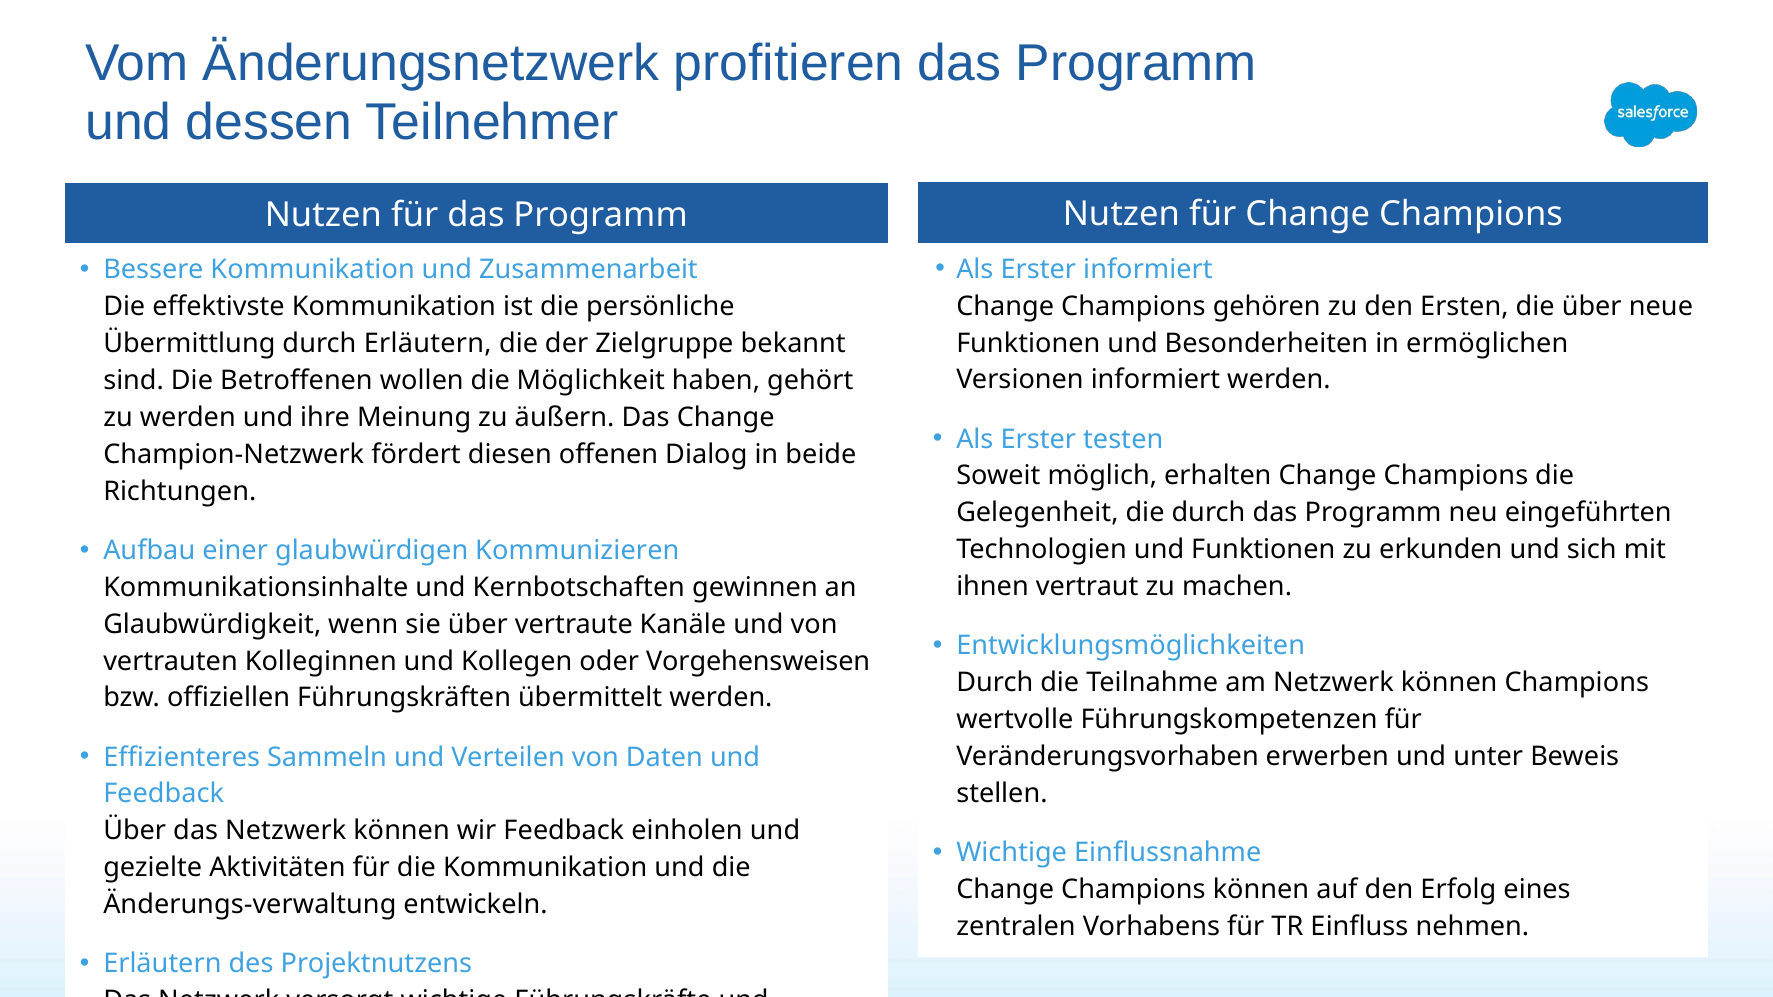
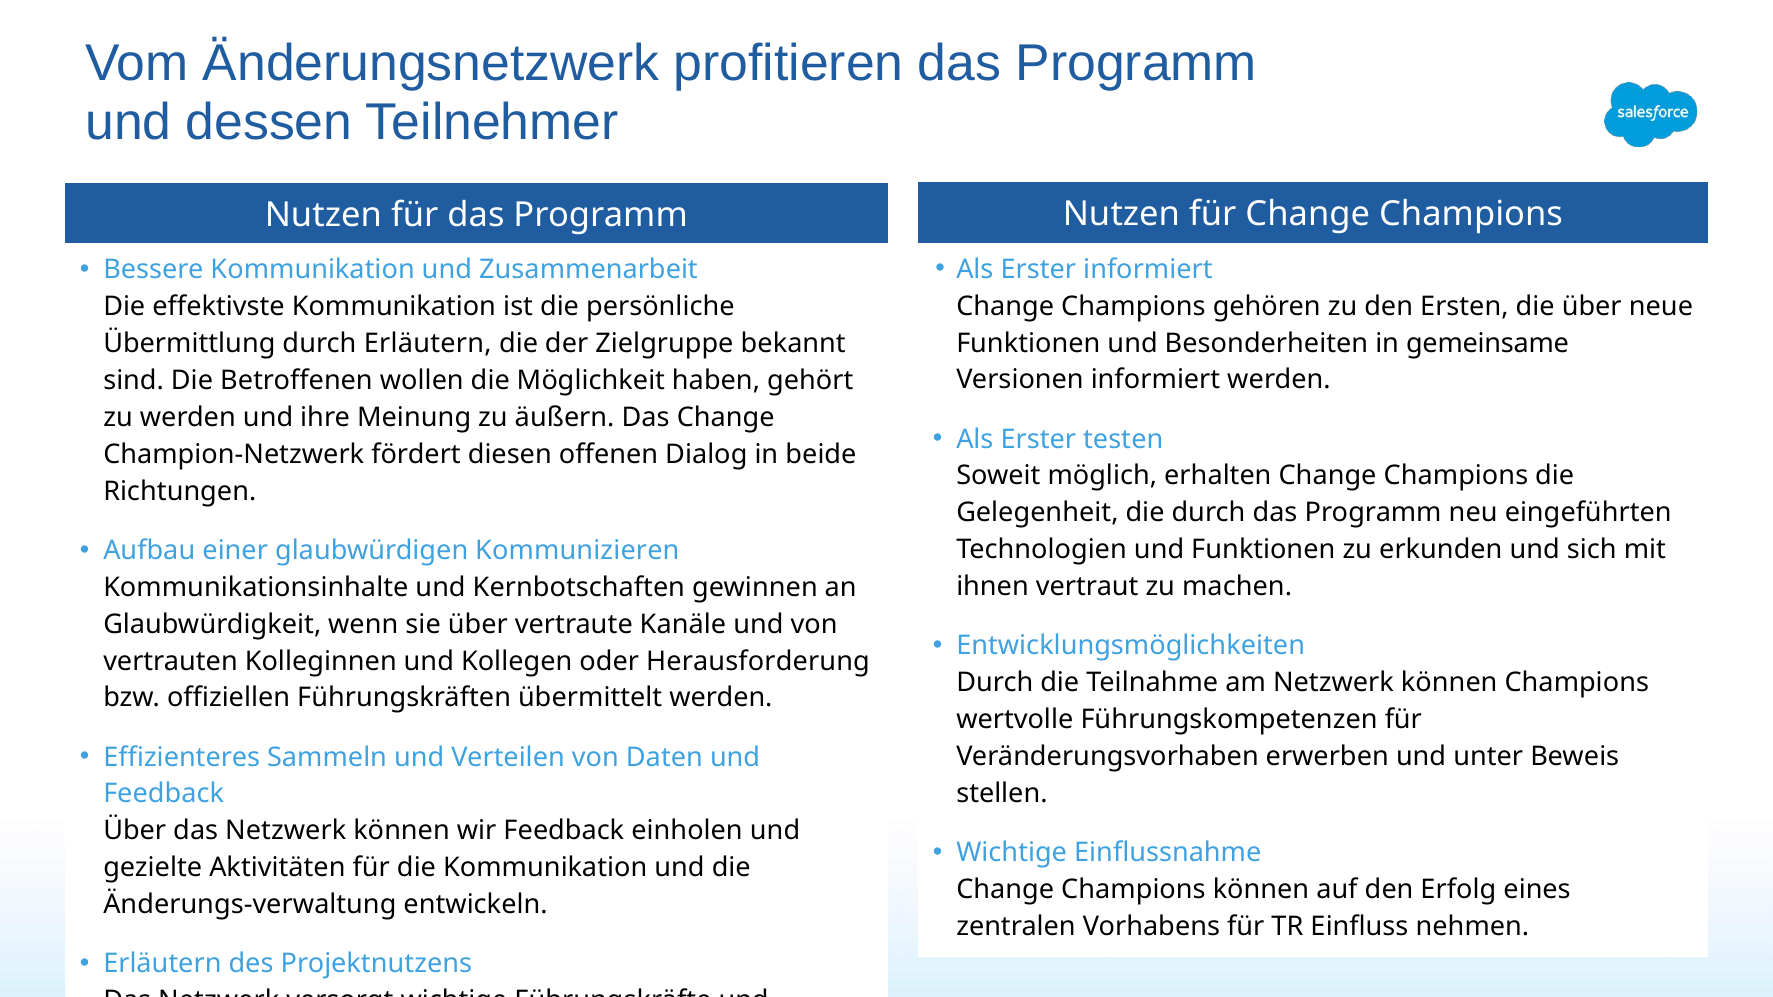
ermöglichen: ermöglichen -> gemeinsame (1487, 343)
Vorgehensweisen: Vorgehensweisen -> Herausforderung (758, 661)
